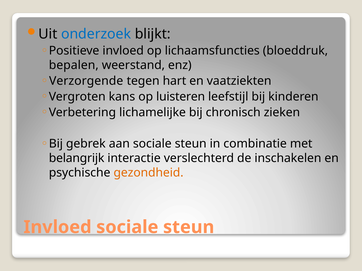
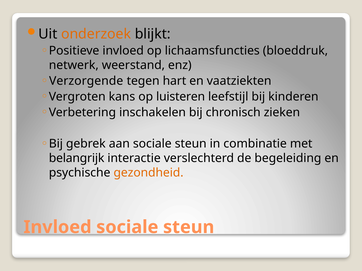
onderzoek colour: blue -> orange (96, 34)
bepalen: bepalen -> netwerk (74, 65)
lichamelijke: lichamelijke -> inschakelen (153, 113)
inschakelen: inschakelen -> begeleiding (288, 158)
